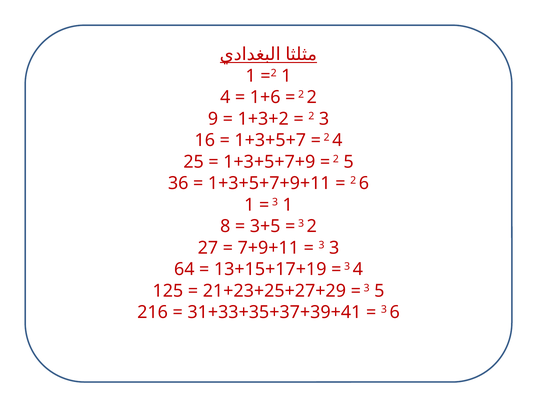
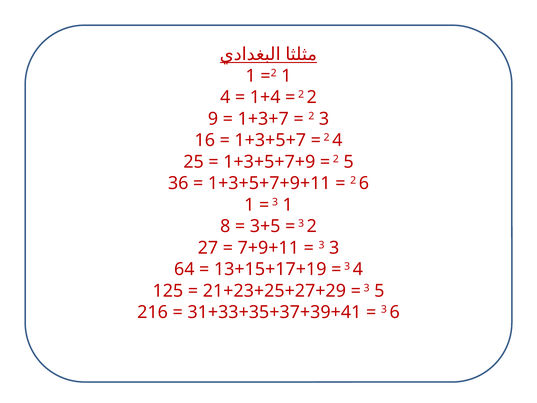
1+6: 1+6 -> 1+4 (265, 97)
1+3+2: 1+3+2 -> 1+3+7 (263, 119)
